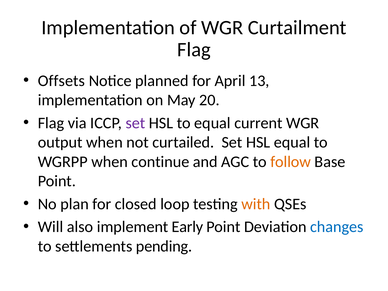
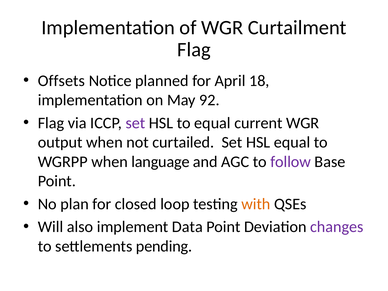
13: 13 -> 18 (259, 81)
20: 20 -> 92 (209, 100)
continue: continue -> language (160, 162)
follow colour: orange -> purple (291, 162)
Early: Early -> Data (187, 227)
changes colour: blue -> purple (337, 227)
